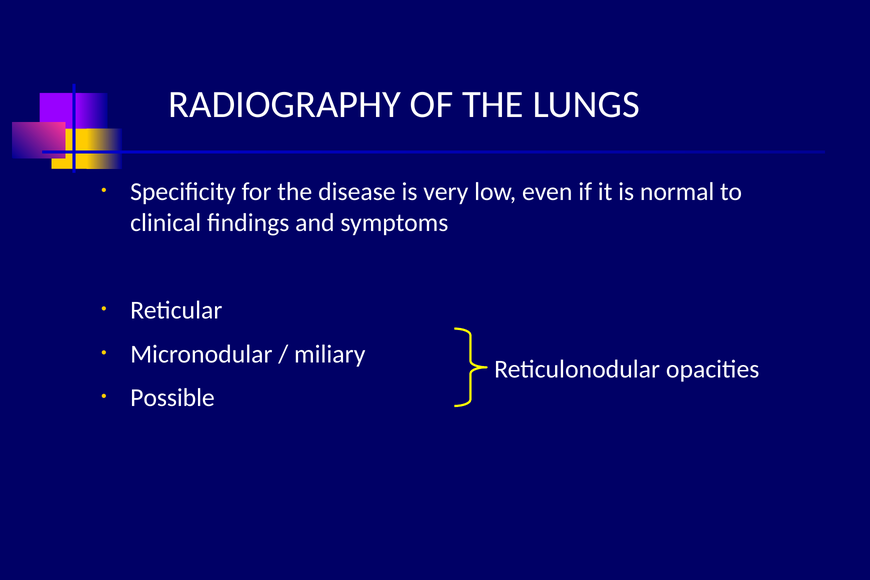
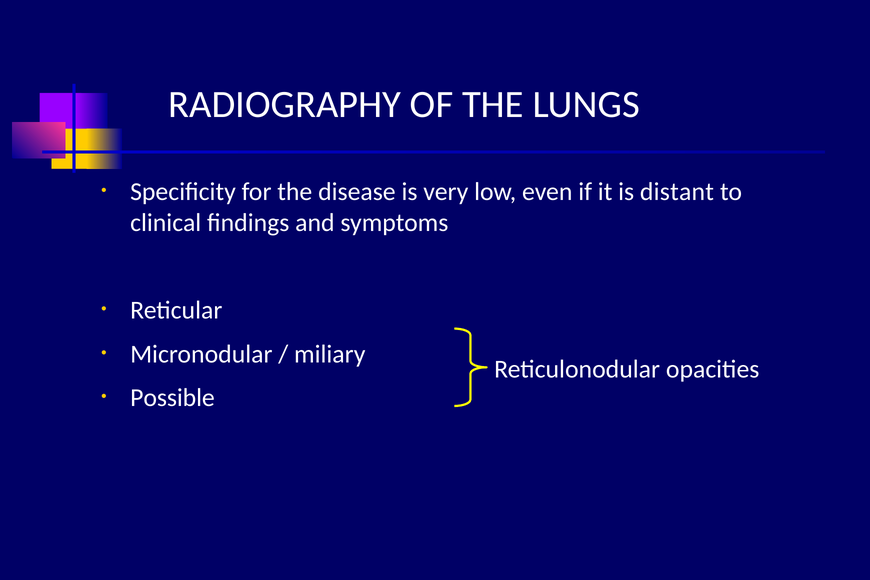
normal: normal -> distant (677, 192)
